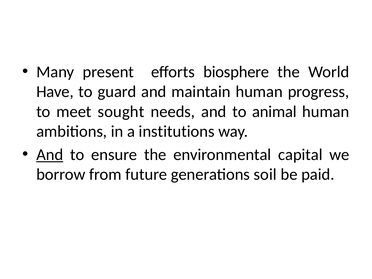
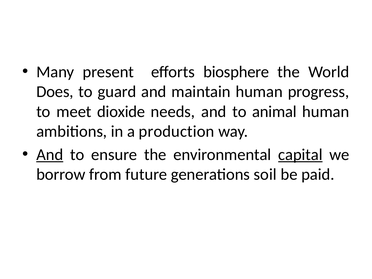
Have: Have -> Does (55, 92)
sought: sought -> dioxide (121, 112)
institutions: institutions -> production (177, 131)
capital underline: none -> present (300, 155)
